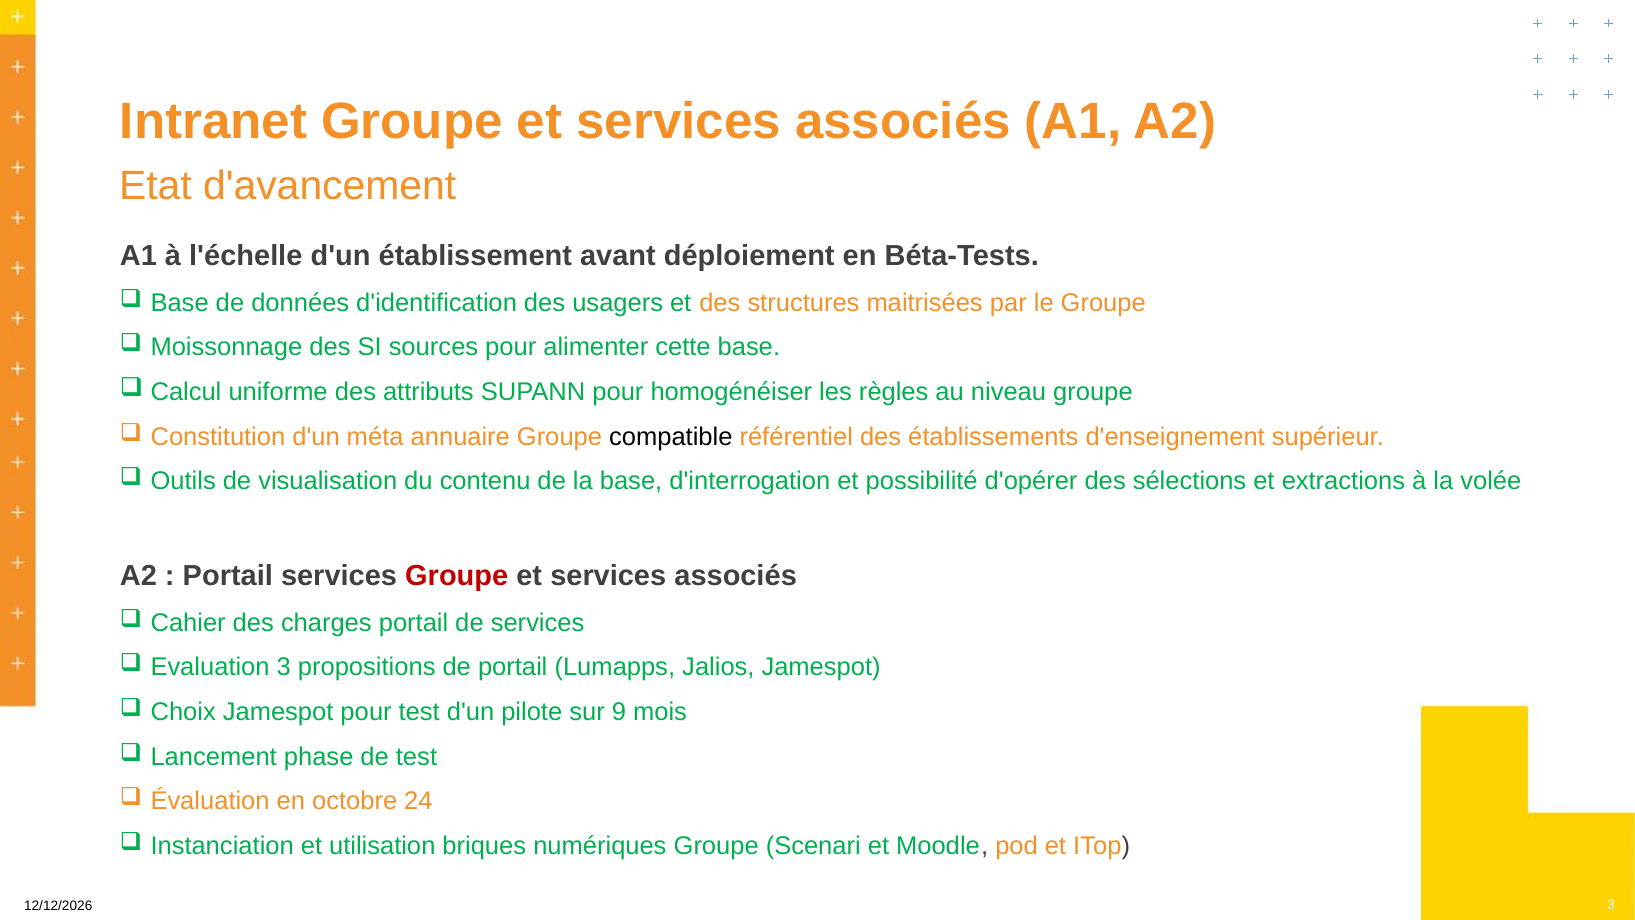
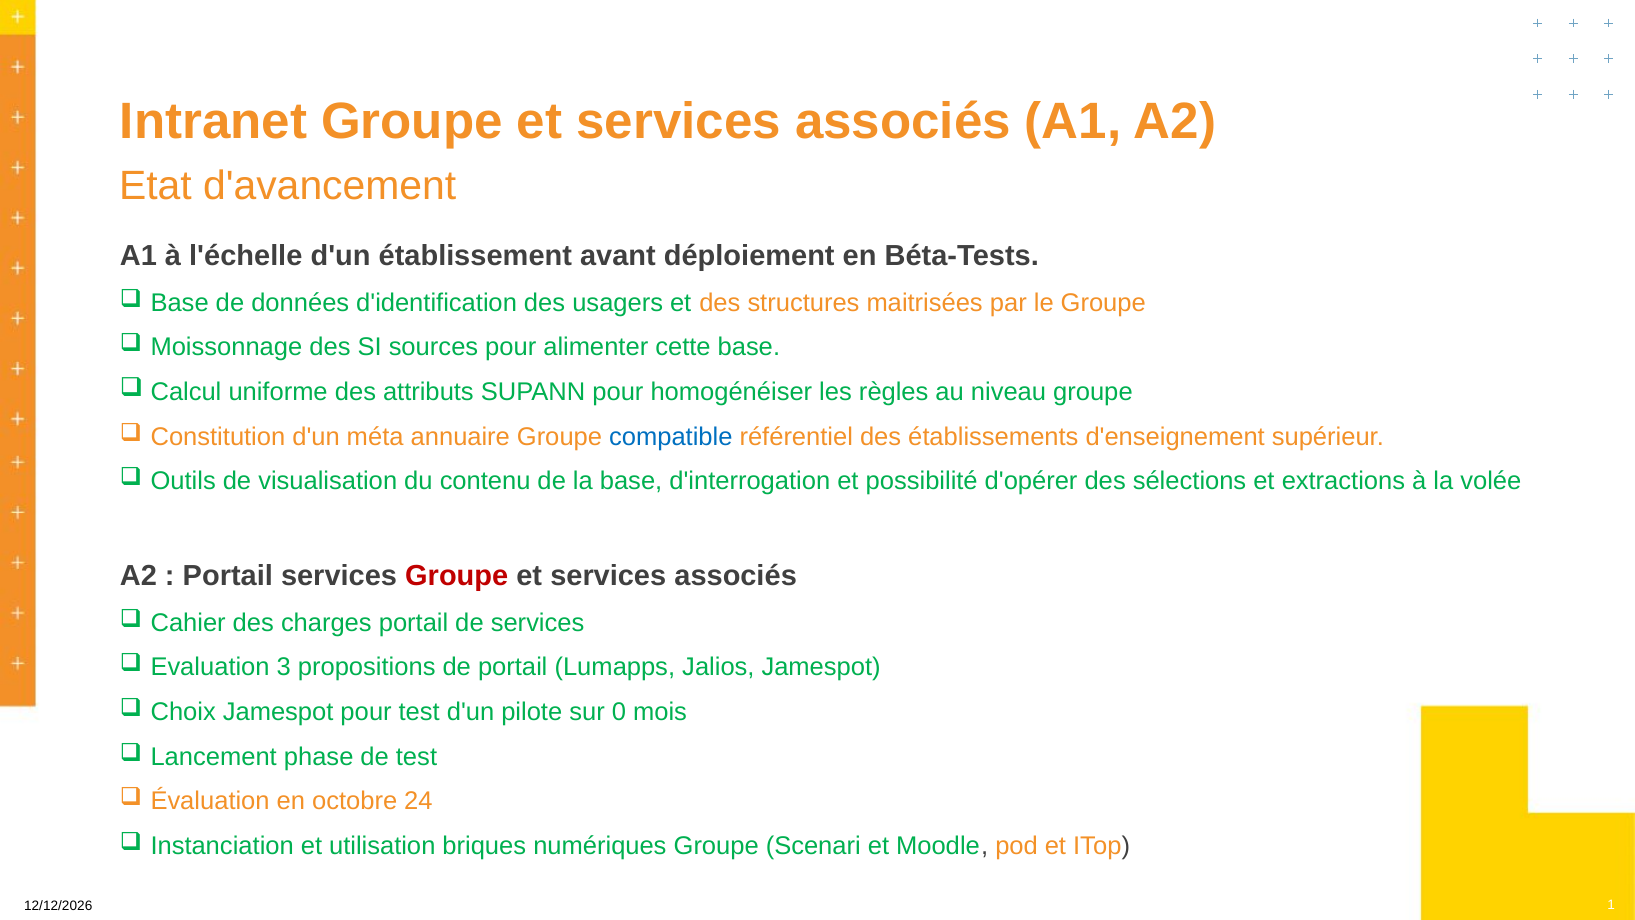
compatible colour: black -> blue (671, 437)
9: 9 -> 0 (619, 712)
3: 3 -> 1 (1611, 904)
